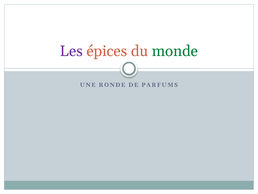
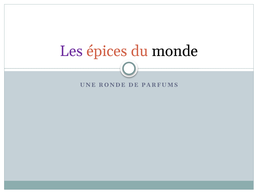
monde colour: green -> black (175, 51)
